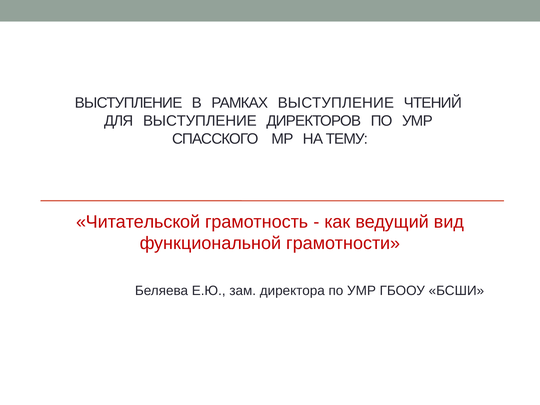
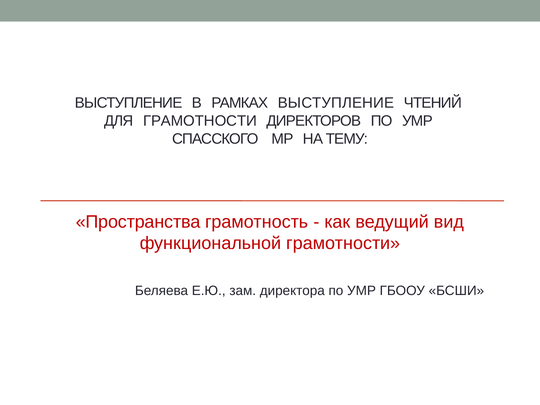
ДЛЯ ВЫСТУПЛЕНИЕ: ВЫСТУПЛЕНИЕ -> ГРАМОТНОСТИ (200, 121)
Читательской: Читательской -> Пространства (138, 222)
